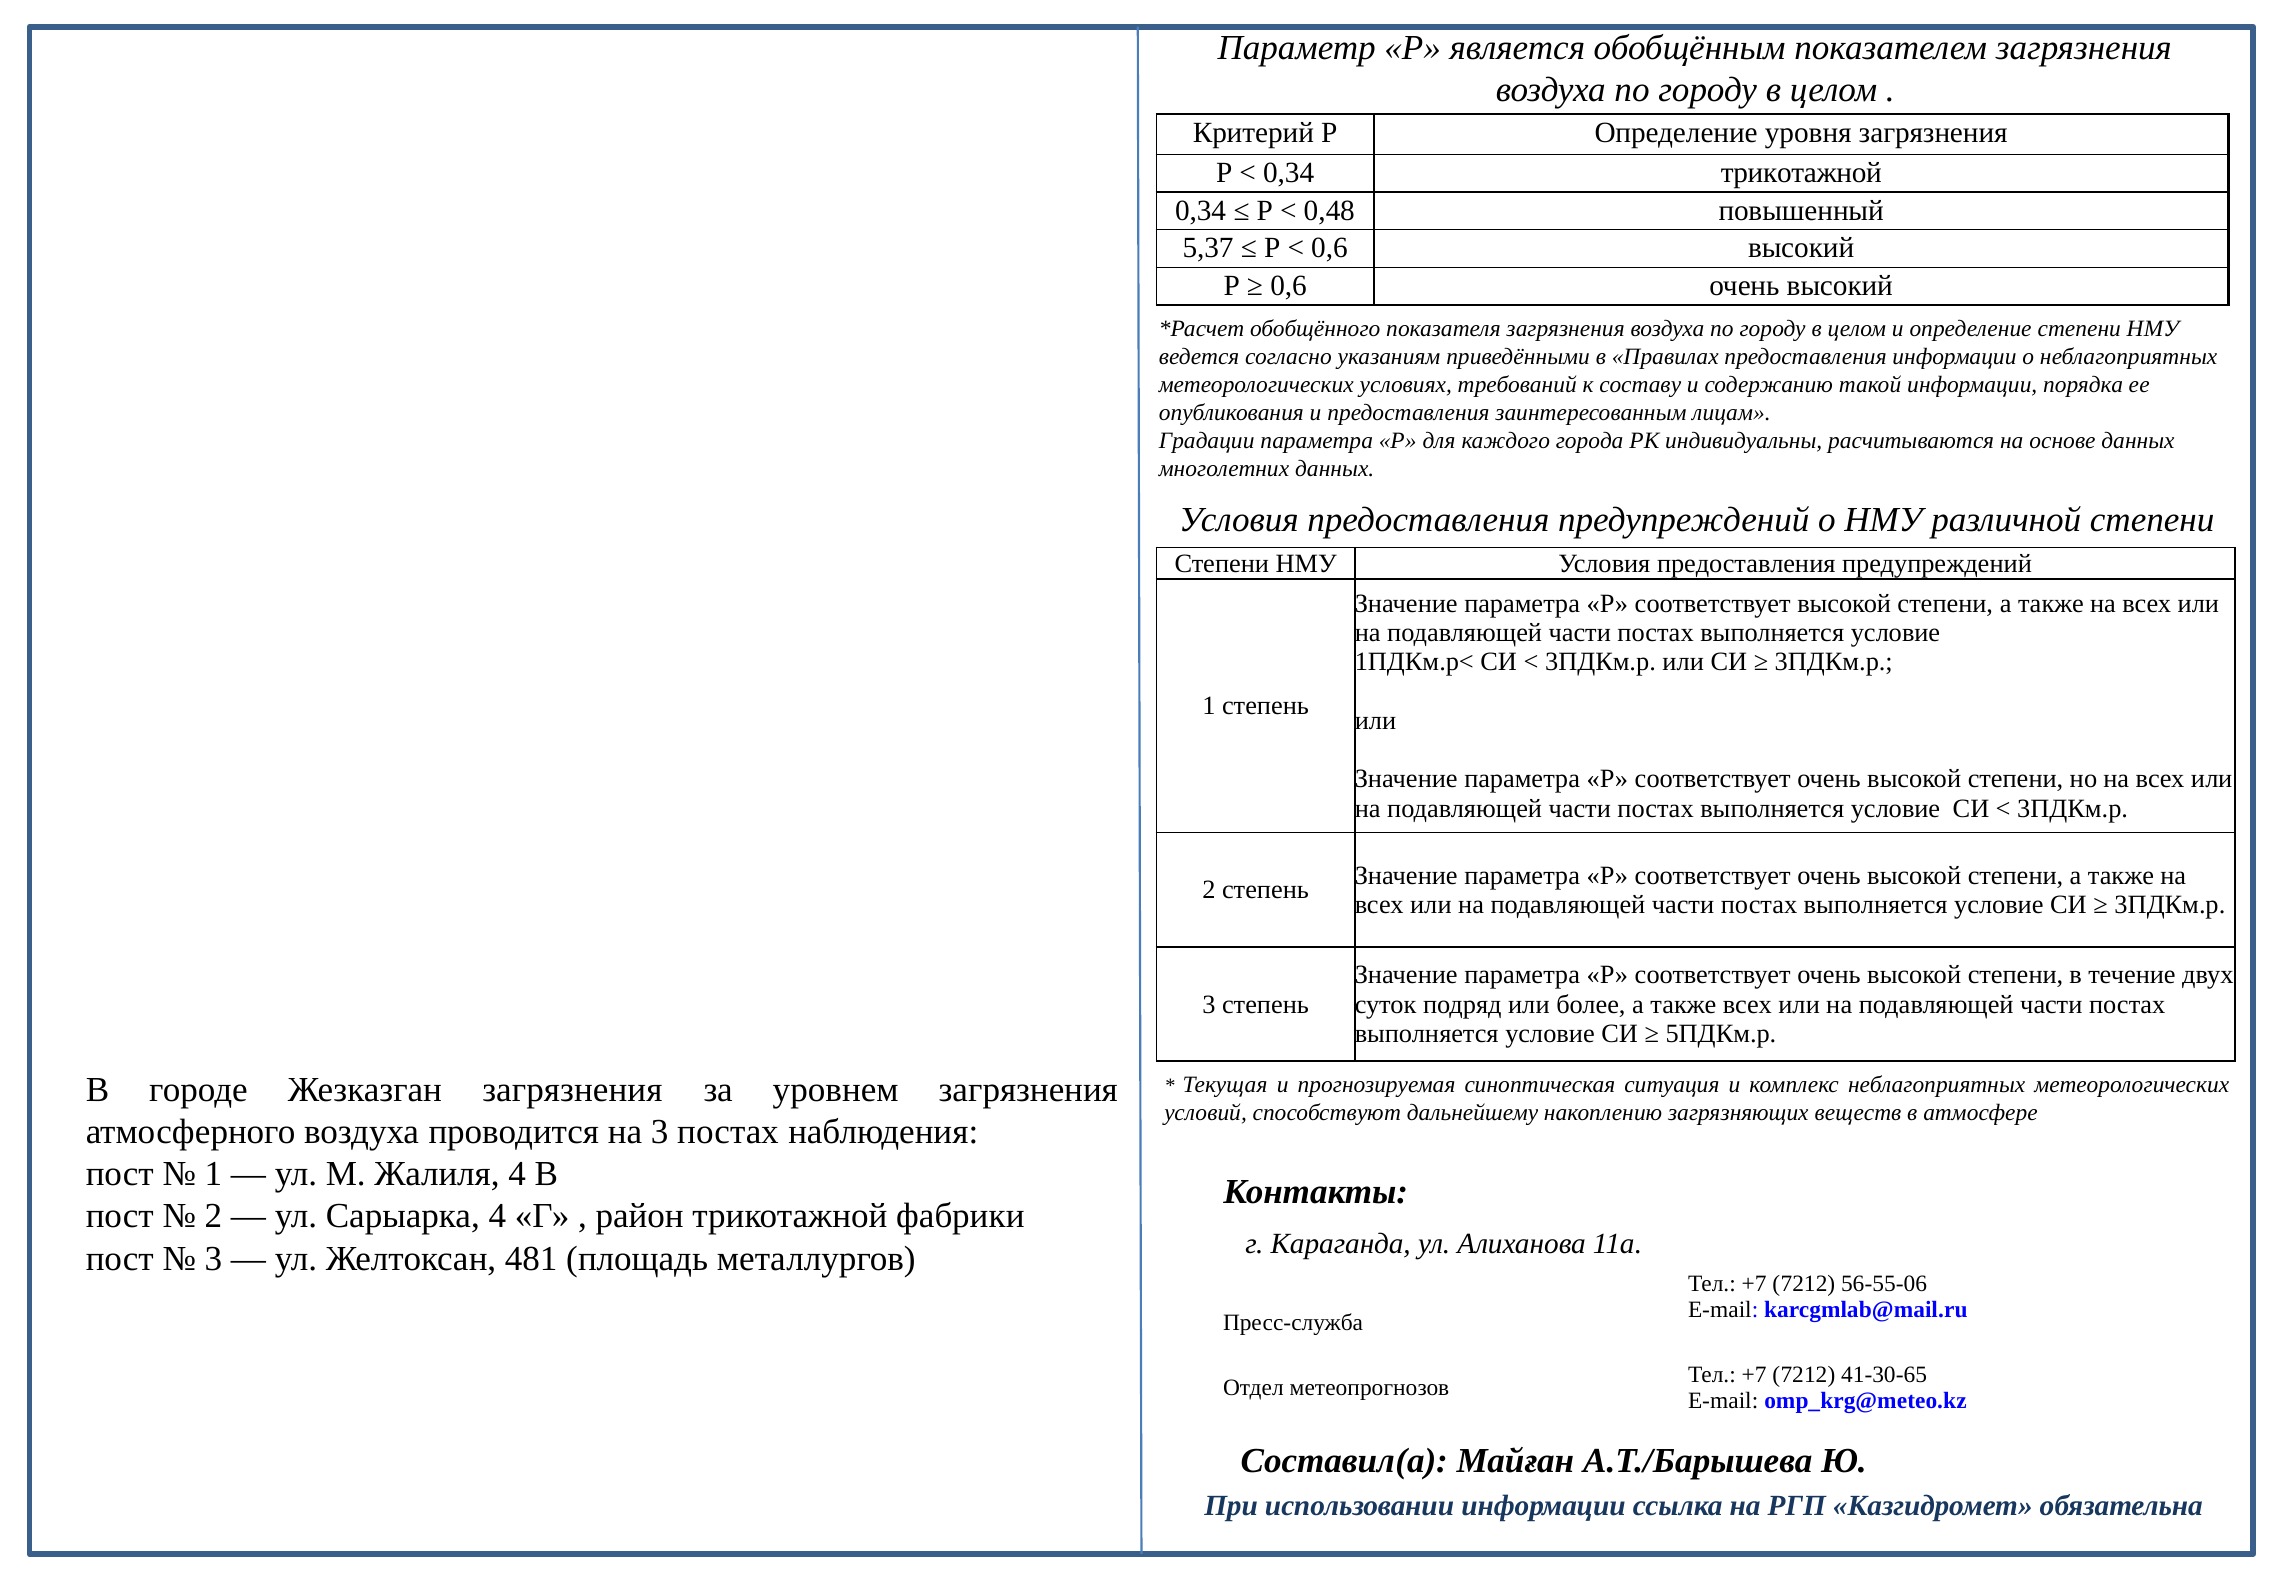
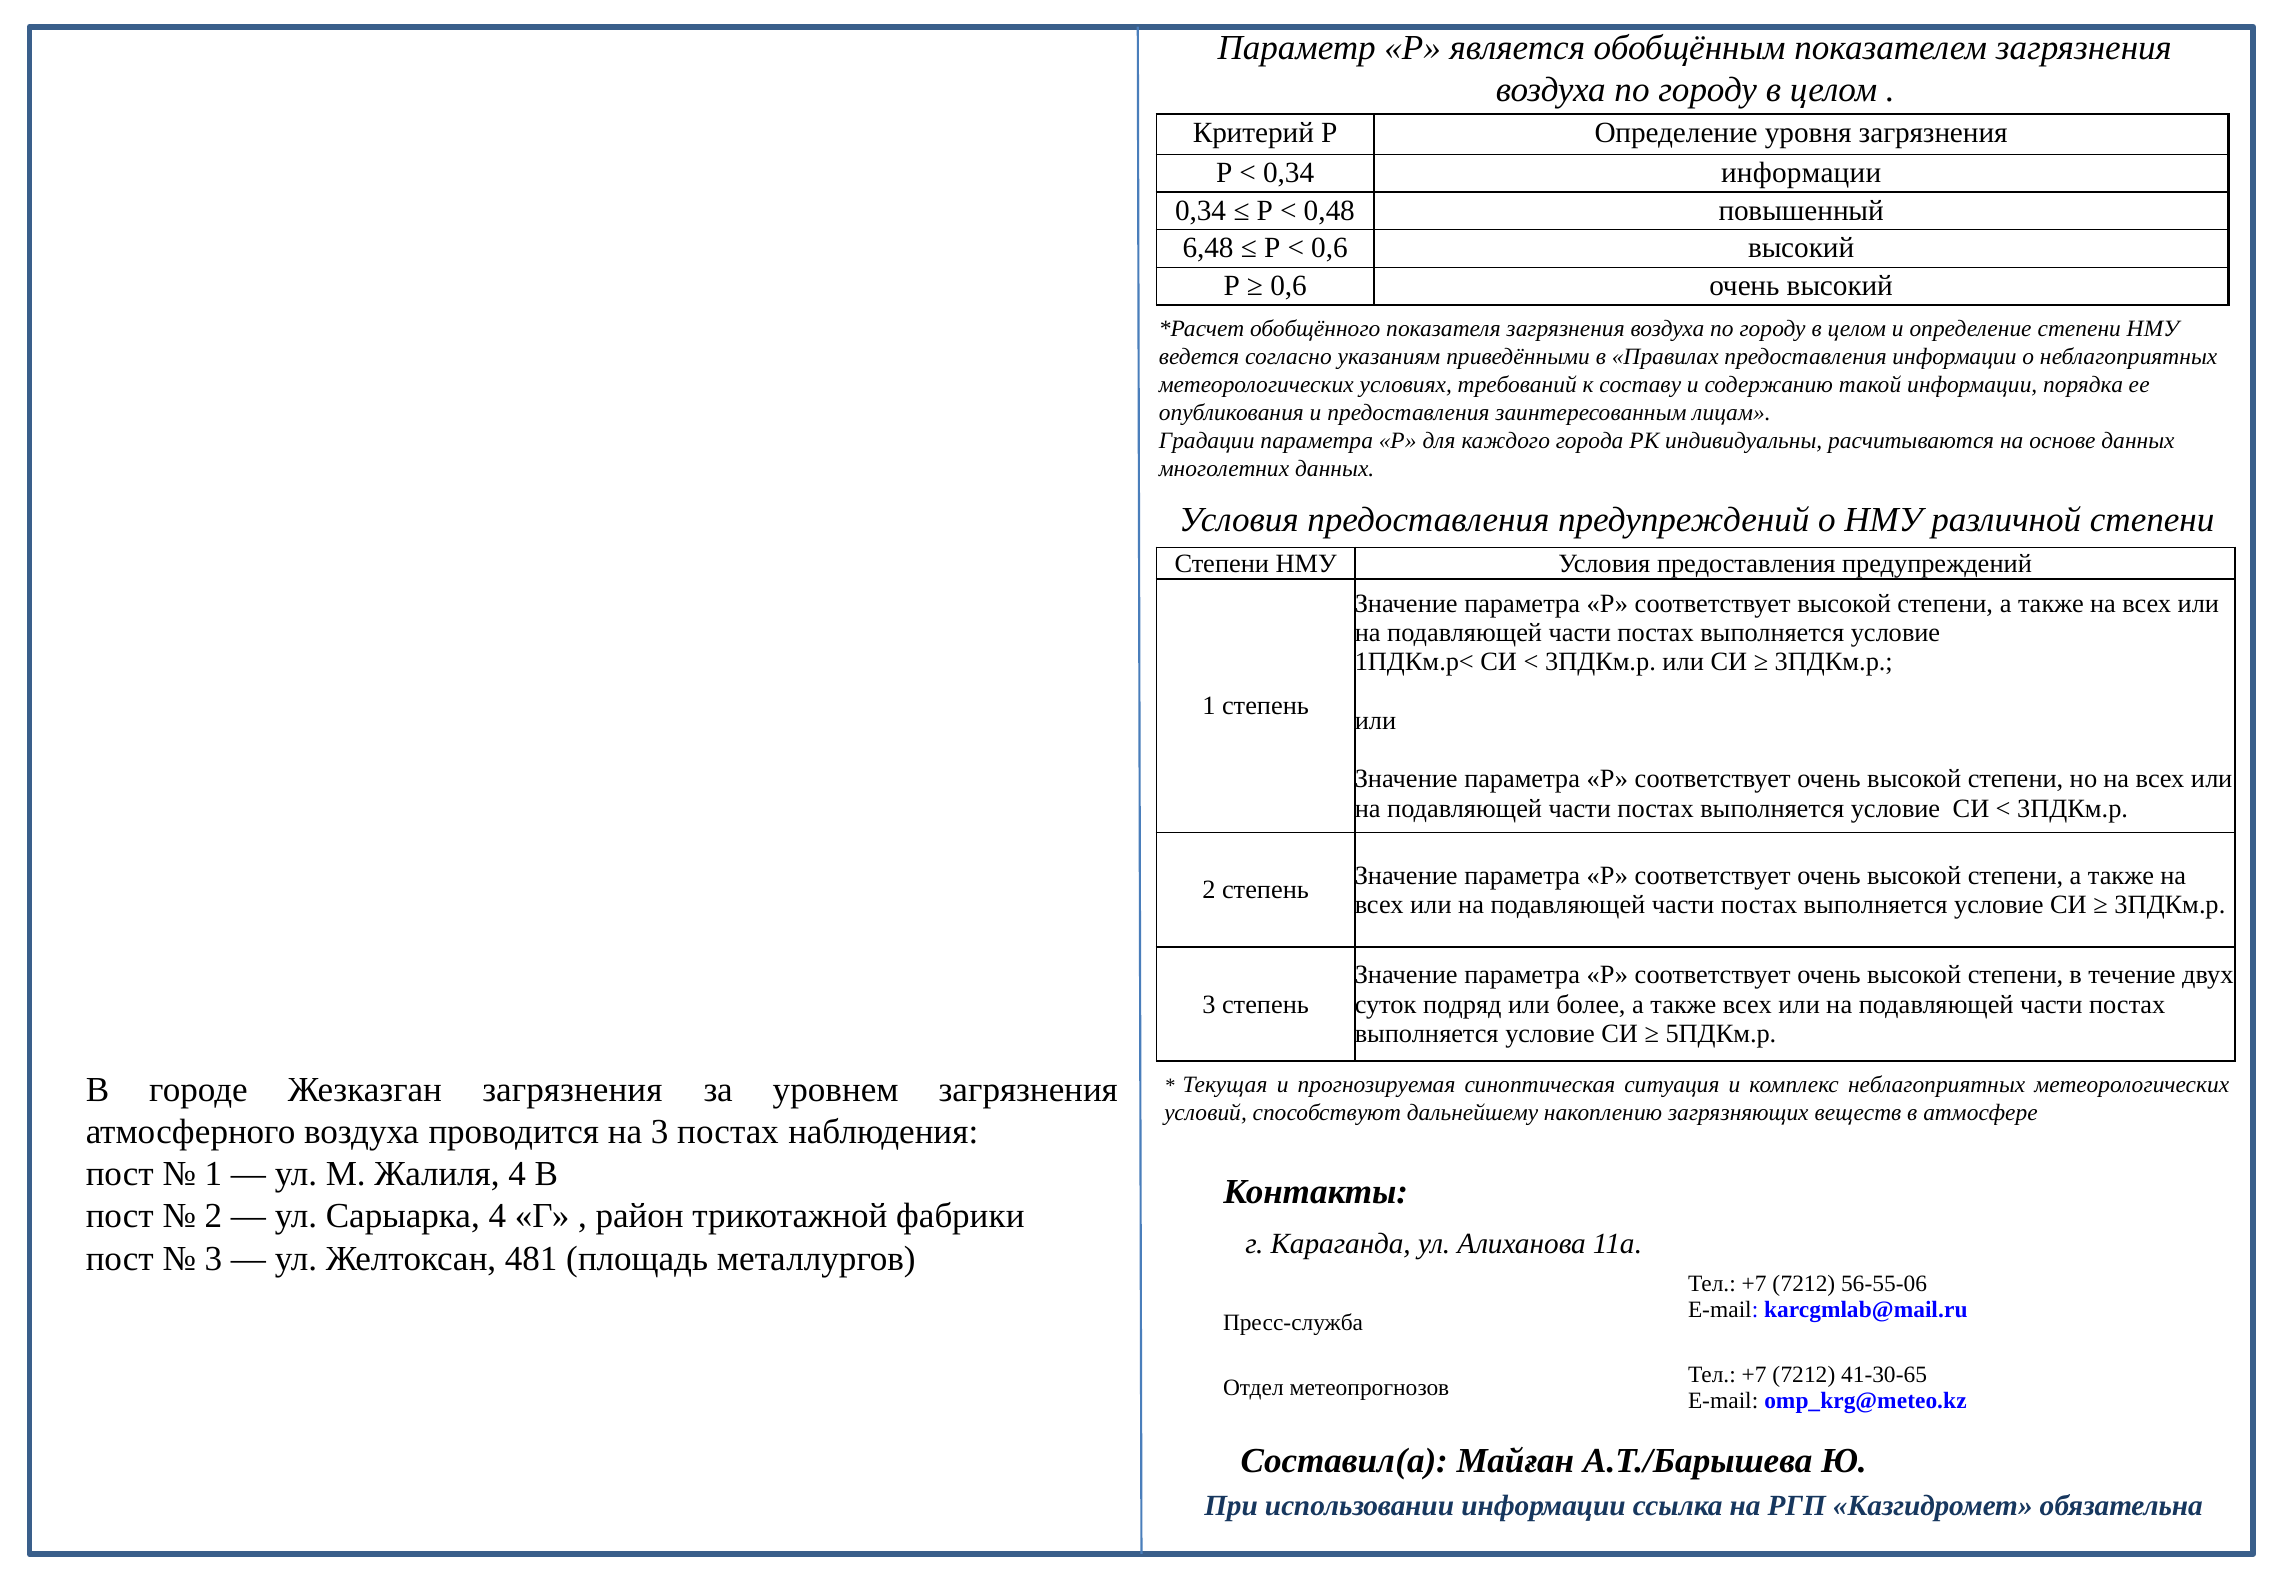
0,34 трикотажной: трикотажной -> информации (1801, 173)
5,37: 5,37 -> 6,48 (1208, 248)
